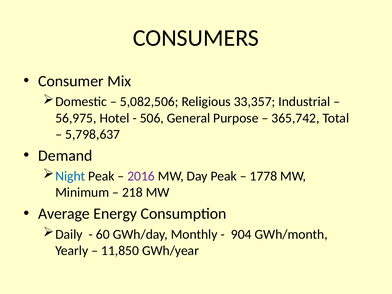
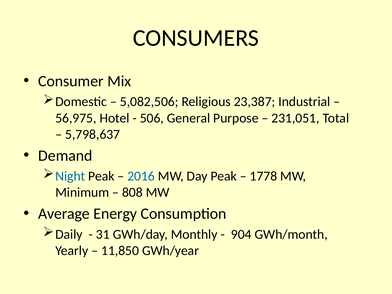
33,357: 33,357 -> 23,387 (255, 102)
365,742: 365,742 -> 231,051 (295, 118)
2016 colour: purple -> blue (141, 176)
218: 218 -> 808 (132, 192)
60: 60 -> 31 (103, 234)
